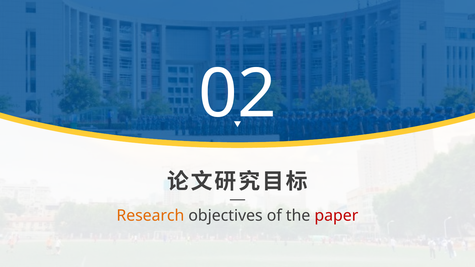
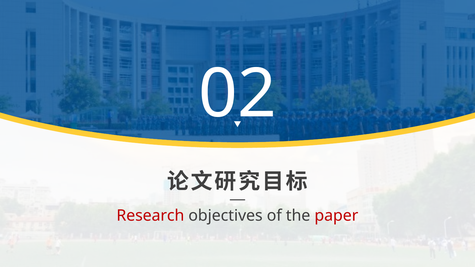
Research colour: orange -> red (150, 216)
